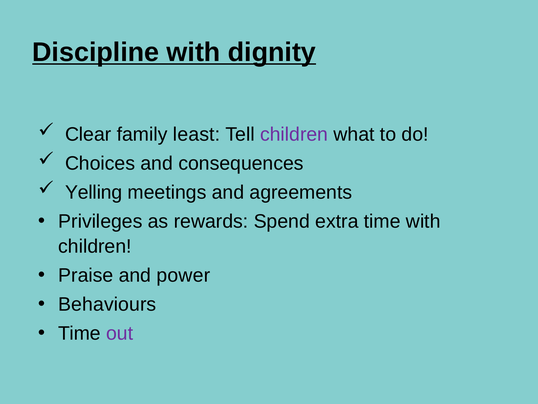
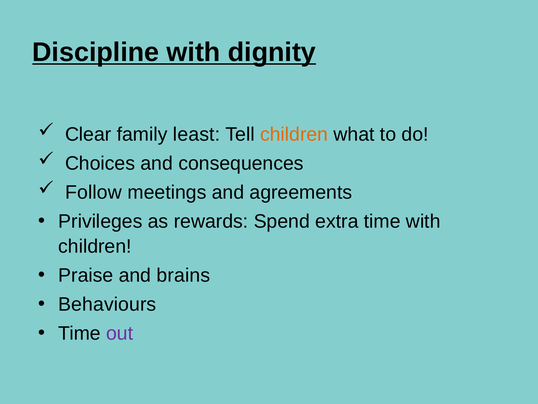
children colour: purple -> orange (294, 134)
Yelling: Yelling -> Follow (93, 192)
power: power -> brains (183, 275)
